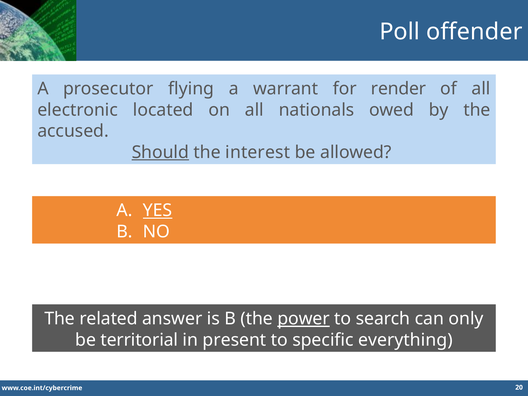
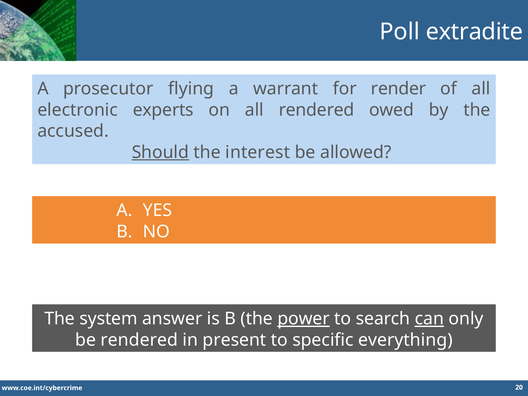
offender: offender -> extradite (474, 32)
located: located -> experts (163, 110)
all nationals: nationals -> rendered (317, 110)
YES underline: present -> none (158, 211)
related: related -> system (109, 319)
can underline: none -> present (429, 319)
be territorial: territorial -> rendered (139, 340)
